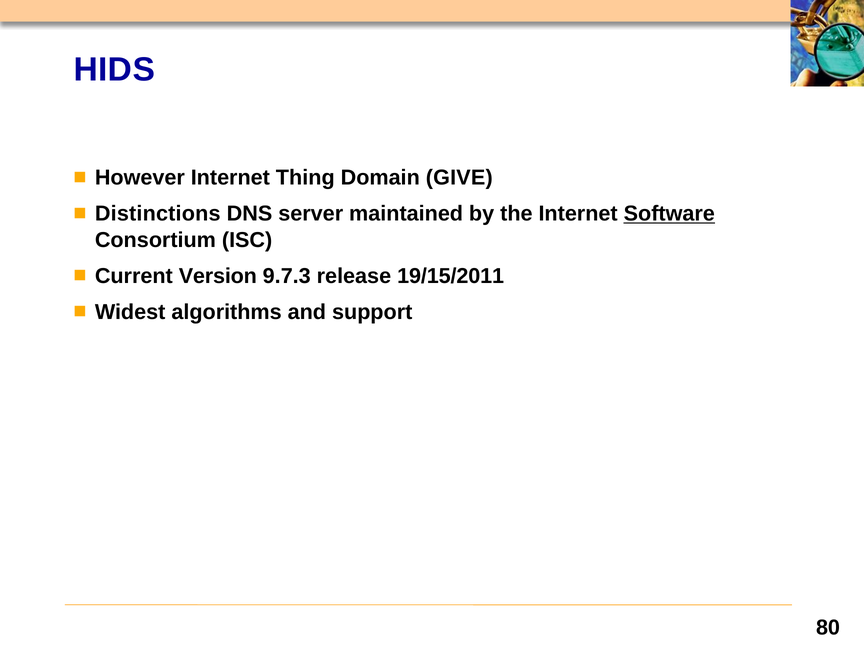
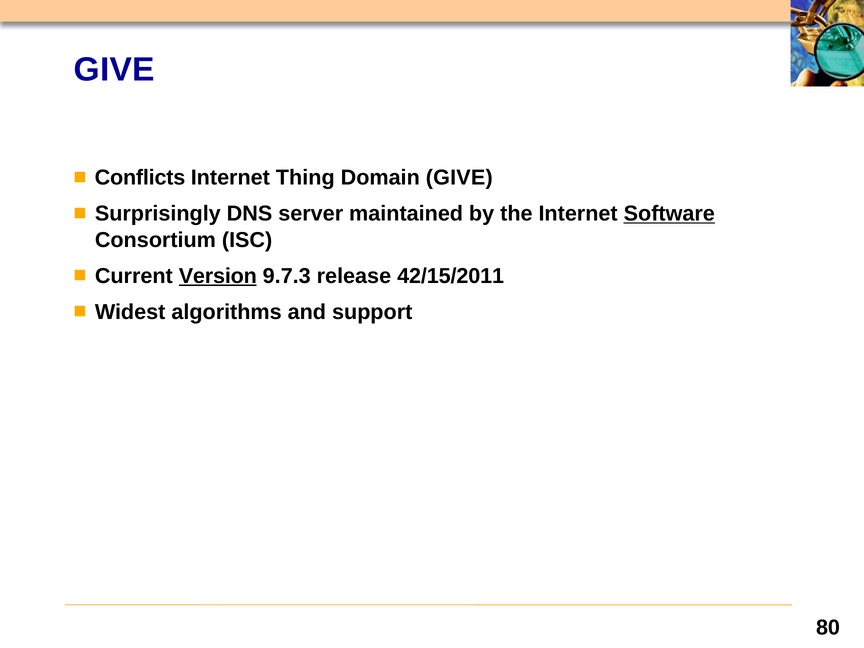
HIDS: HIDS -> GIVE (114, 70)
However: However -> Conflicts (140, 178)
Distinctions: Distinctions -> Surprisingly (158, 214)
Version underline: none -> present (218, 276)
19/15/2011: 19/15/2011 -> 42/15/2011 (451, 276)
